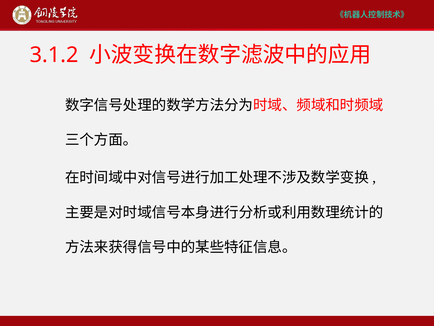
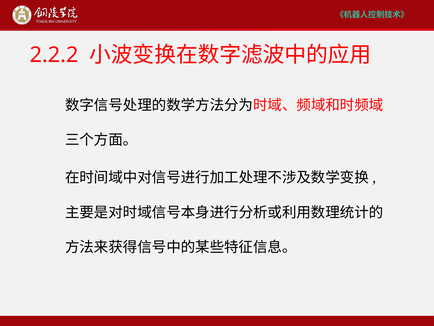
3.1.2: 3.1.2 -> 2.2.2 (54, 55)
